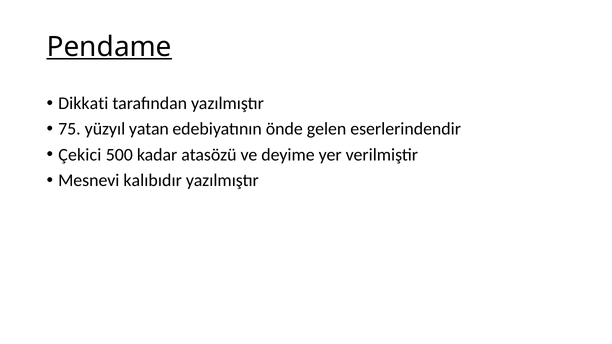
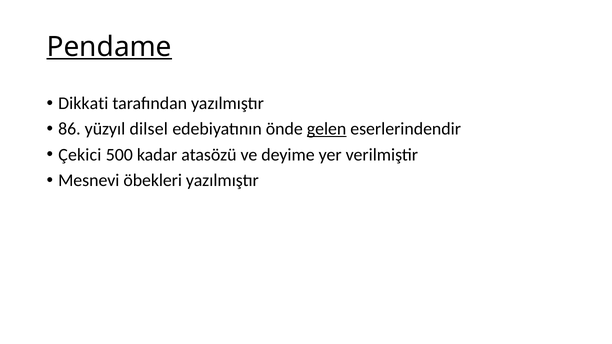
75: 75 -> 86 (69, 129)
yatan: yatan -> dilsel (149, 129)
gelen underline: none -> present (327, 129)
kalıbıdır: kalıbıdır -> öbekleri (153, 180)
